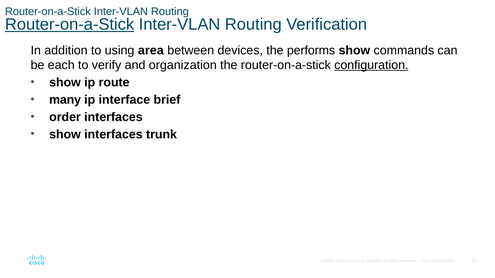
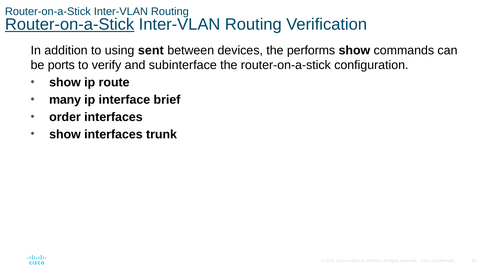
area: area -> sent (151, 50)
each: each -> ports (61, 65)
organization: organization -> subinterface (183, 65)
configuration underline: present -> none (371, 65)
